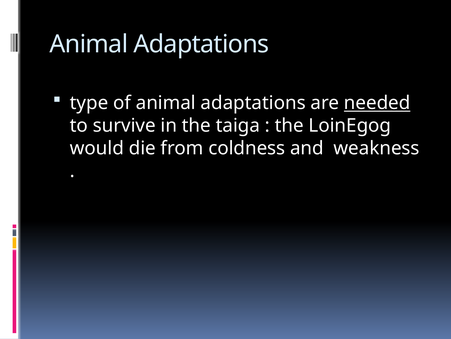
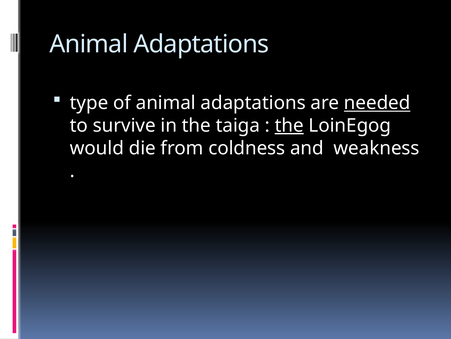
the underline: none -> present (289, 125)
